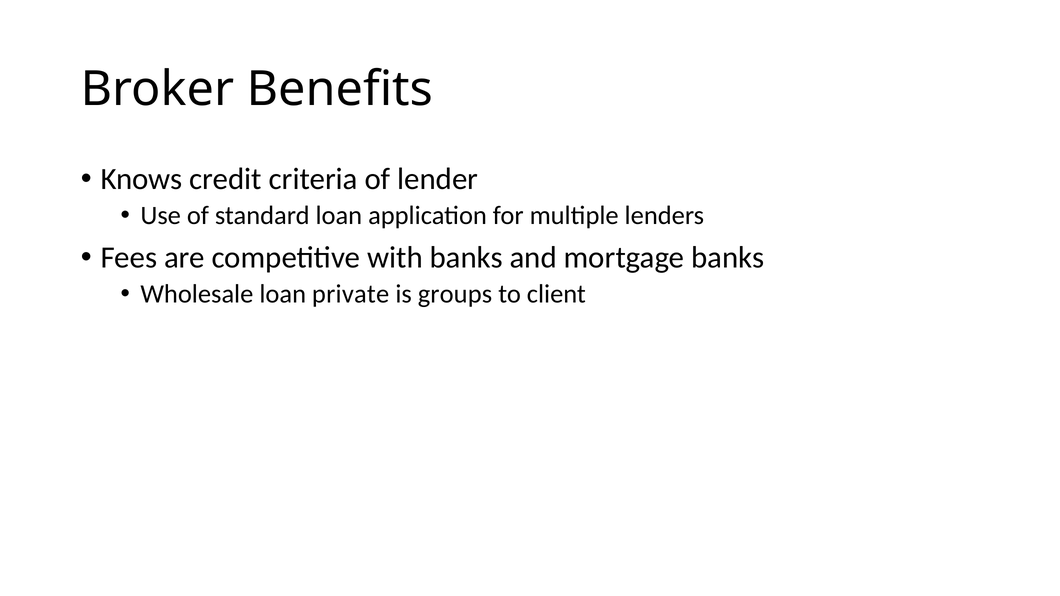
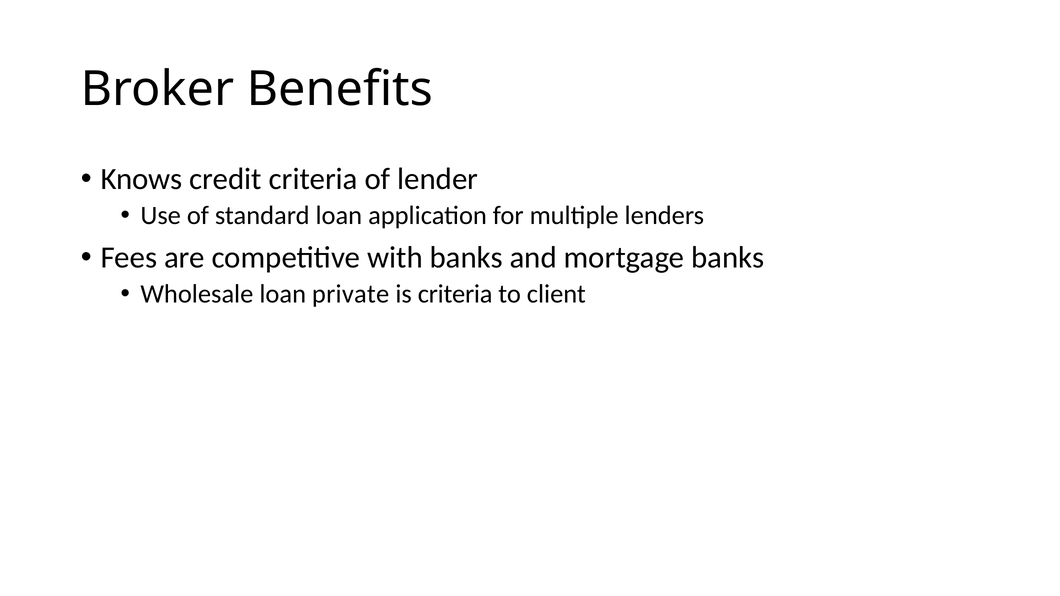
is groups: groups -> criteria (455, 294)
